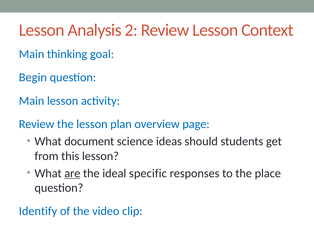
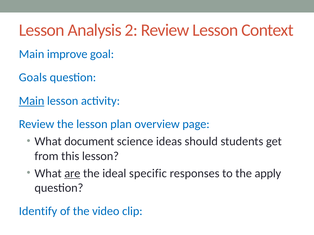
thinking: thinking -> improve (67, 54)
Begin: Begin -> Goals (33, 78)
Main underline: none -> present (32, 101)
place: place -> apply (268, 174)
